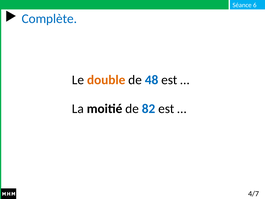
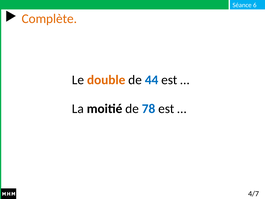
Complète colour: blue -> orange (49, 19)
48: 48 -> 44 (152, 80)
82: 82 -> 78 (149, 109)
